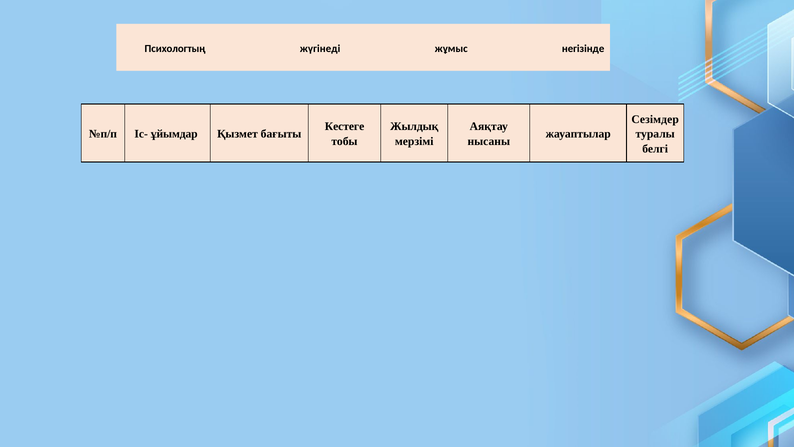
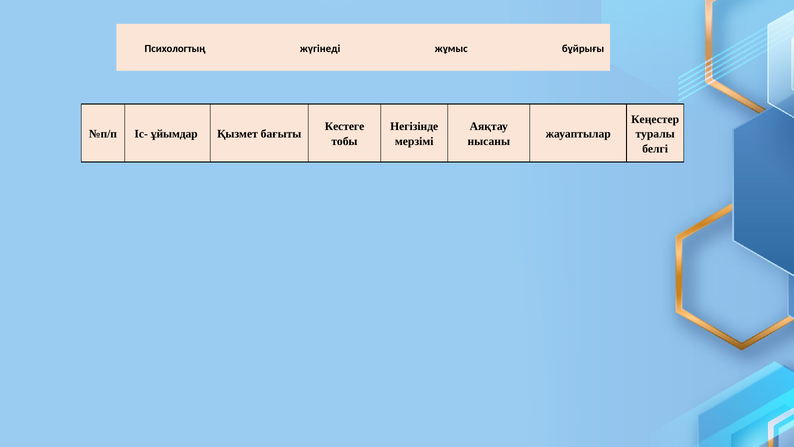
негізінде: негізінде -> бұйрығы (583, 48)
Сезімдер: Сезімдер -> Кеңестер (655, 119)
Жылдық: Жылдық -> Негізінде (414, 127)
